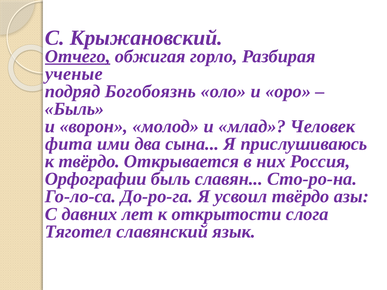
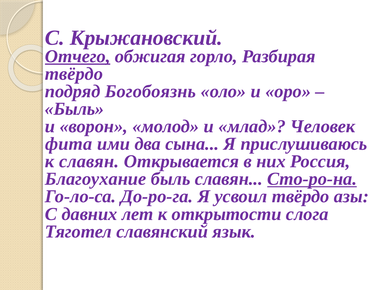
ученые: ученые -> твёрдо (74, 74)
к твёрдо: твёрдо -> славян (89, 162)
Орфографии: Орфографии -> Благоухание (96, 179)
Сто-ро-на underline: none -> present (312, 179)
